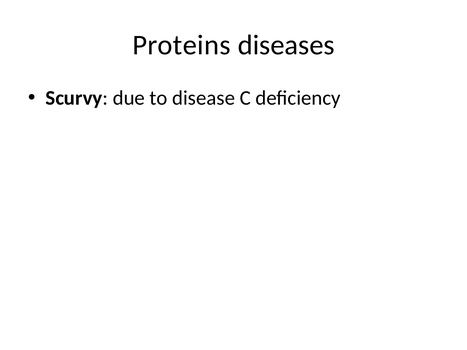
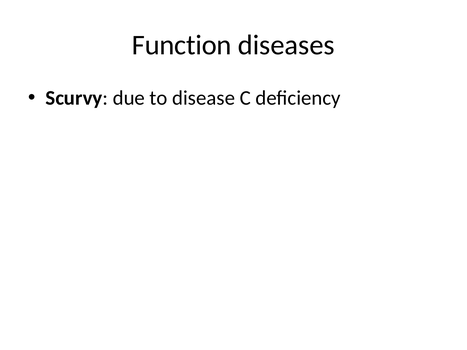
Proteins: Proteins -> Function (182, 45)
